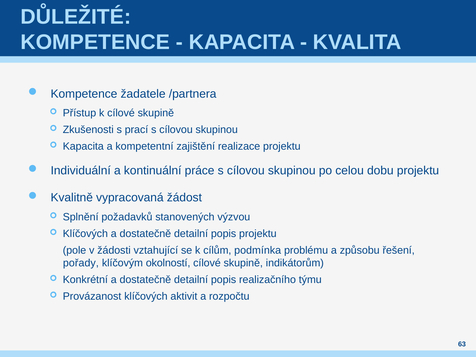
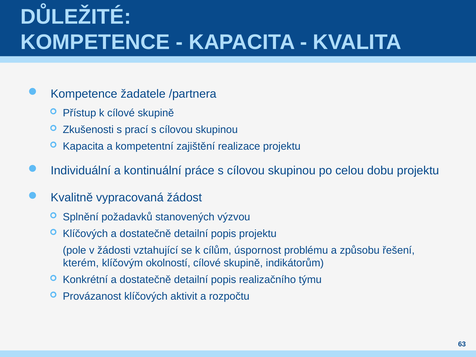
podmínka: podmínka -> úspornost (258, 250)
pořady: pořady -> kterém (81, 263)
